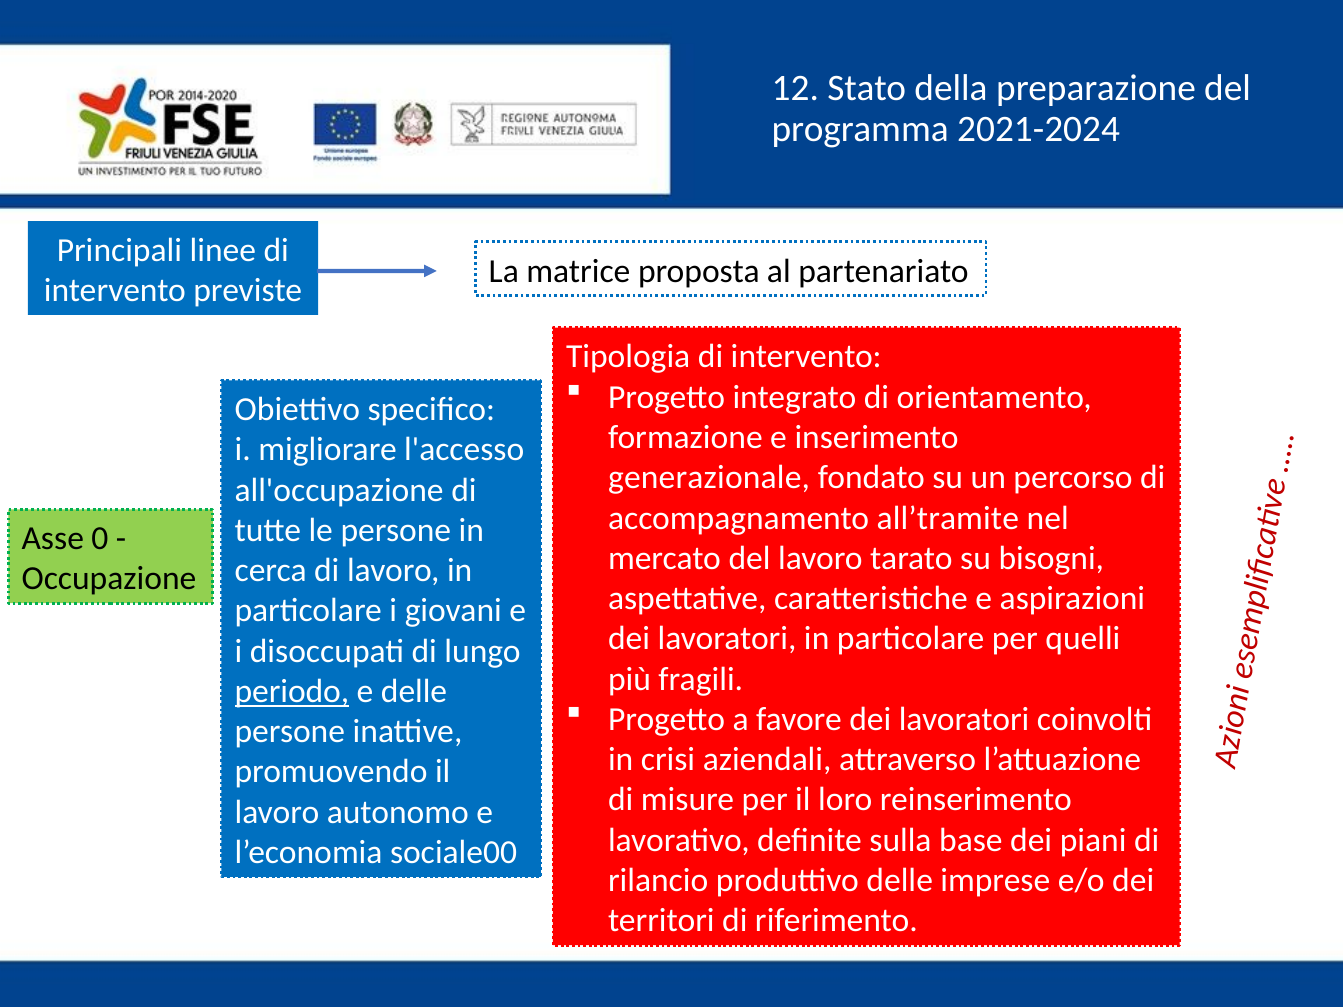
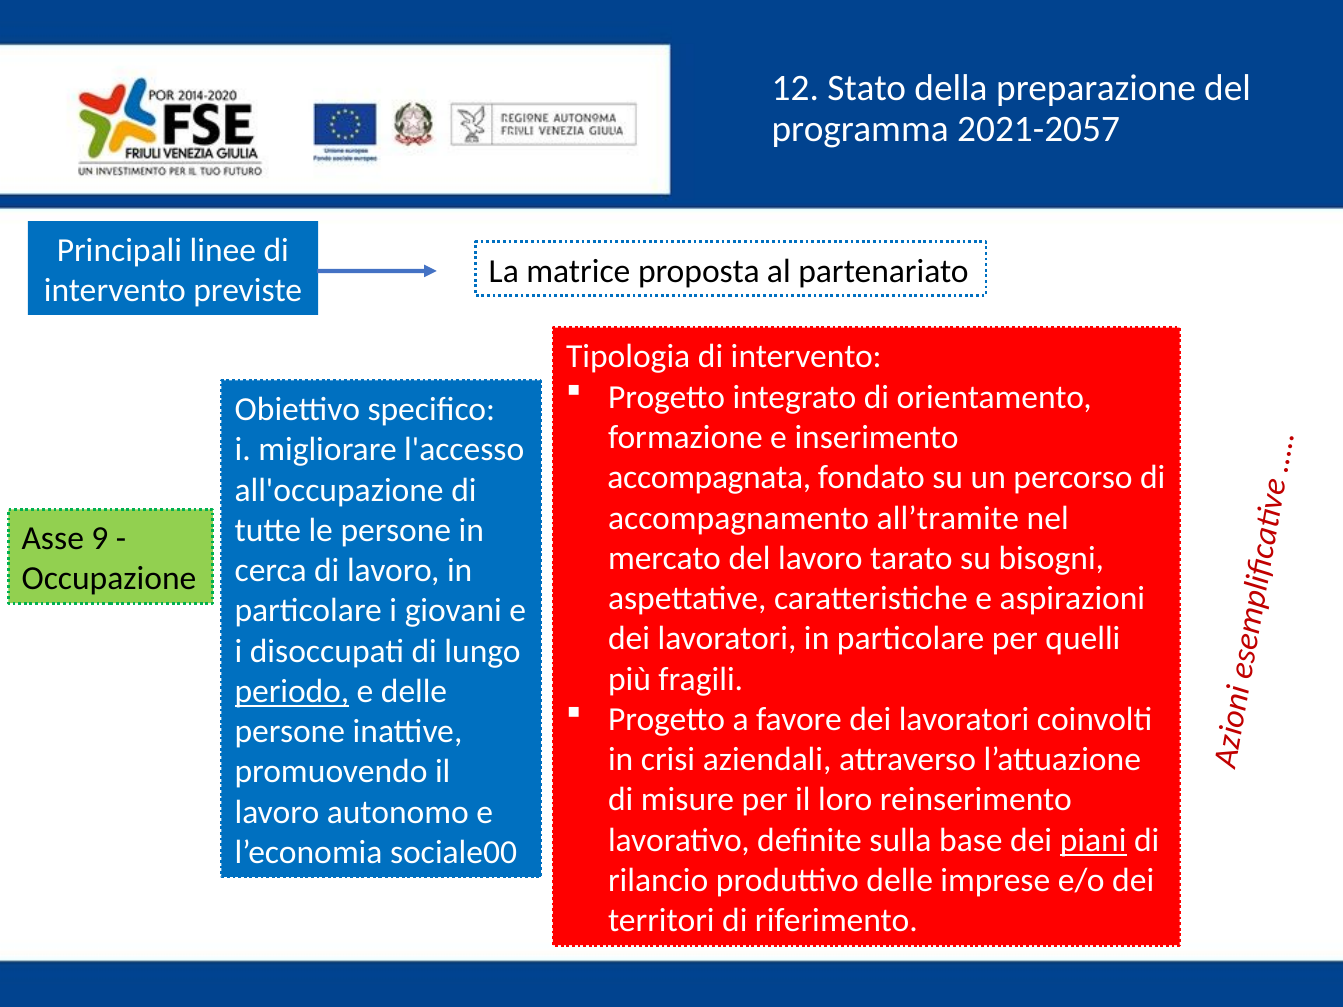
2021-2024: 2021-2024 -> 2021-2057 (1039, 129)
generazionale: generazionale -> accompagnata (709, 478)
0: 0 -> 9 (100, 539)
piani underline: none -> present (1093, 840)
